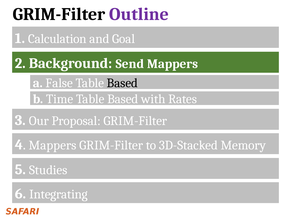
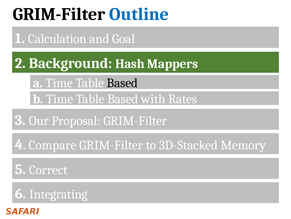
Outline colour: purple -> blue (139, 14)
Send: Send -> Hash (130, 64)
a False: False -> Time (59, 83)
4 Mappers: Mappers -> Compare (53, 145)
Studies: Studies -> Correct (48, 169)
